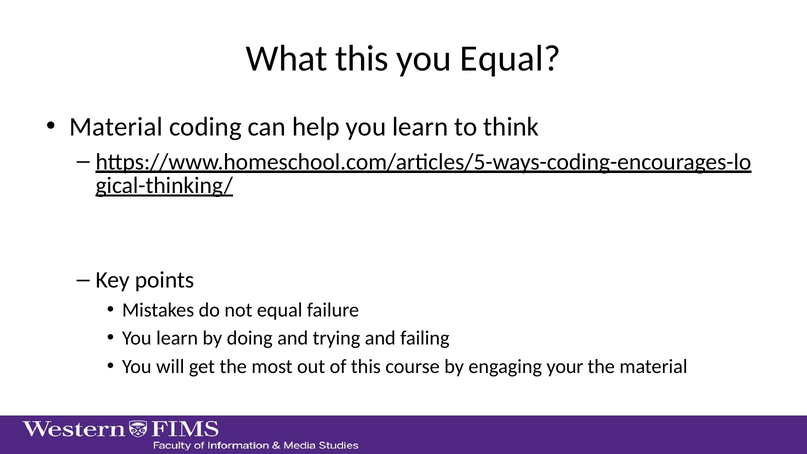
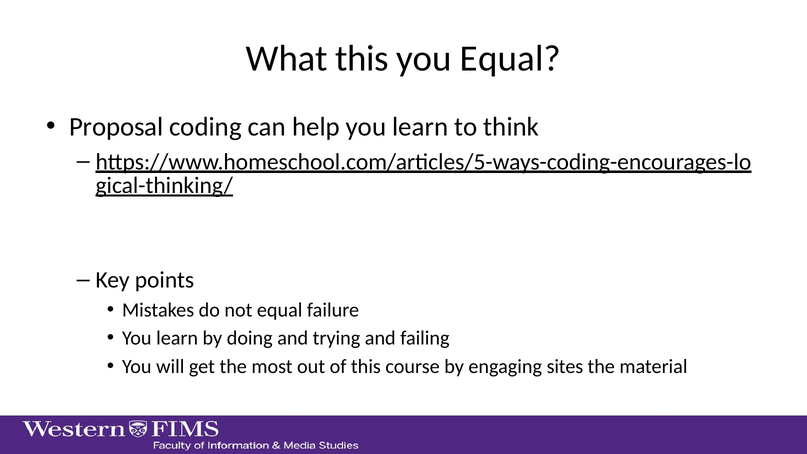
Material: Material -> Proposal (116, 127)
your: your -> sites (565, 366)
